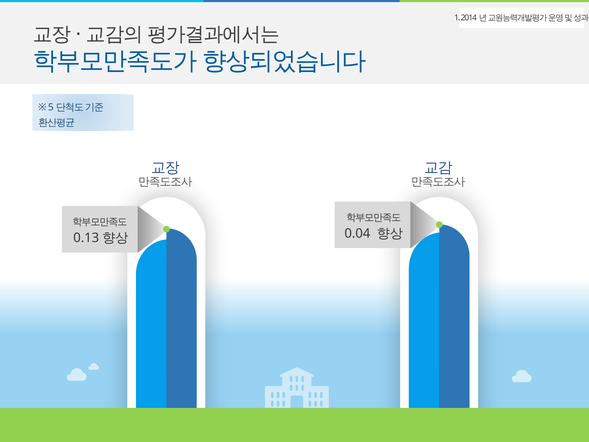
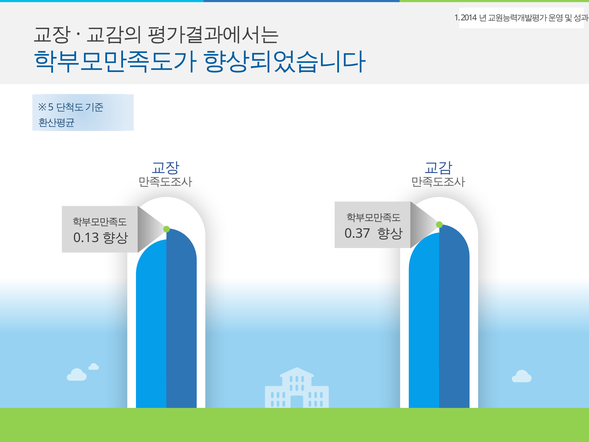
0.04: 0.04 -> 0.37 (357, 233)
